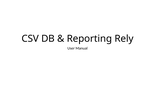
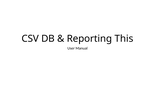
Rely: Rely -> This (124, 39)
